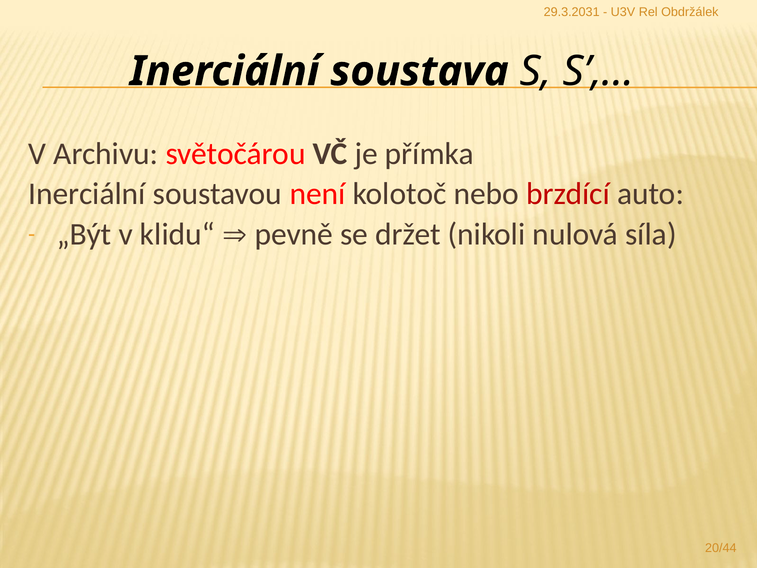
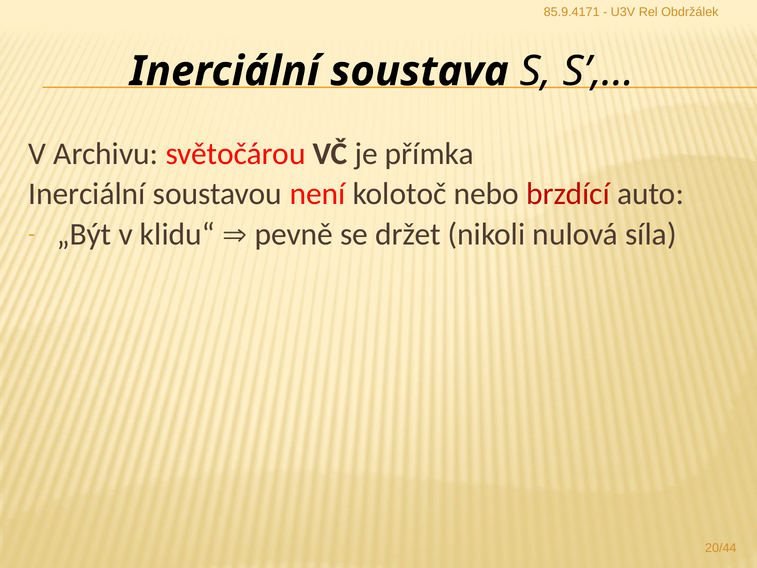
29.3.2031: 29.3.2031 -> 85.9.4171 (572, 12)
